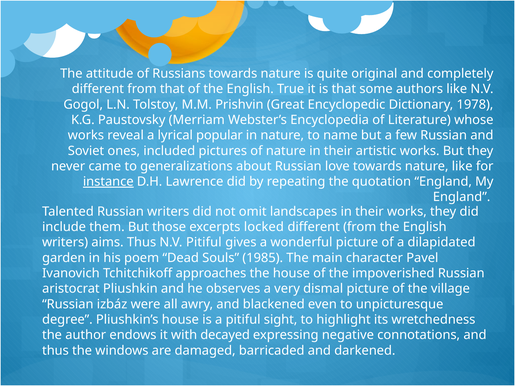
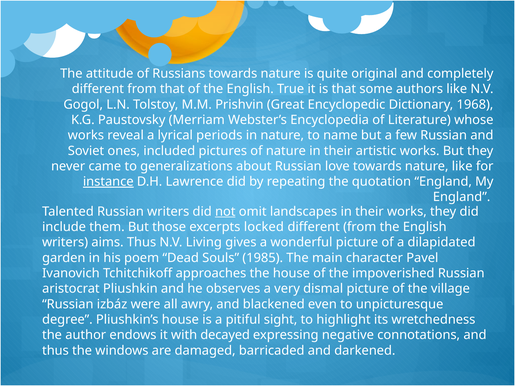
1978: 1978 -> 1968 (475, 105)
popular: popular -> periods (219, 135)
not underline: none -> present (225, 212)
N.V Pitiful: Pitiful -> Living (204, 243)
